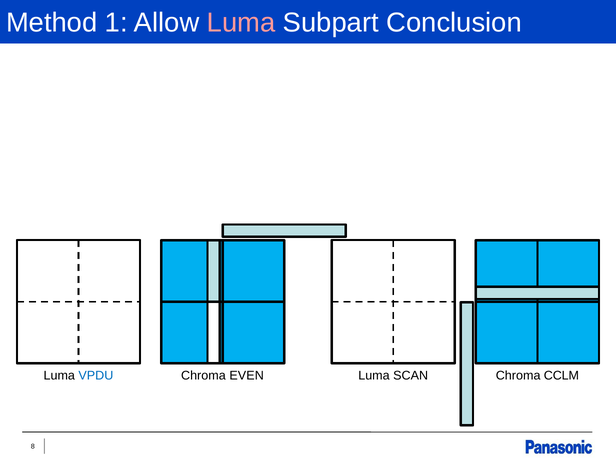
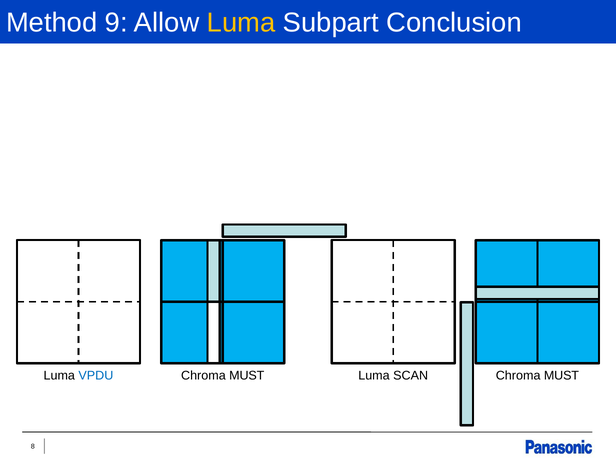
1: 1 -> 9 (116, 22)
Luma colour: pink -> yellow (241, 22)
EVEN: EVEN -> MUST (247, 376)
CCLM: CCLM -> MUST (561, 376)
